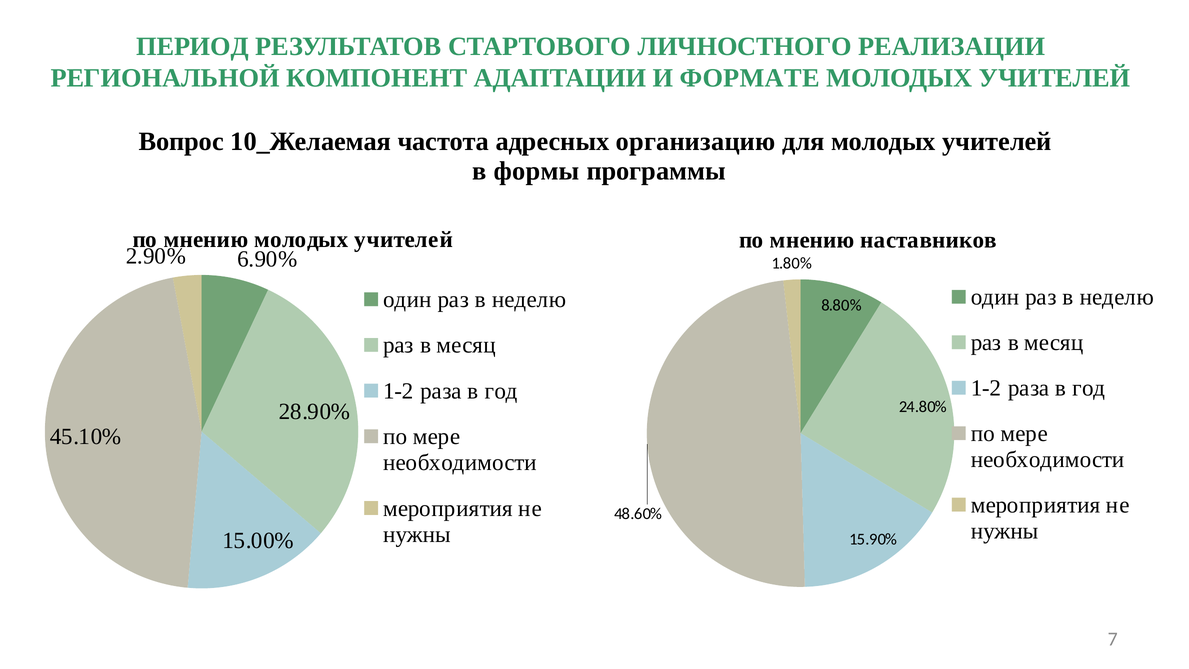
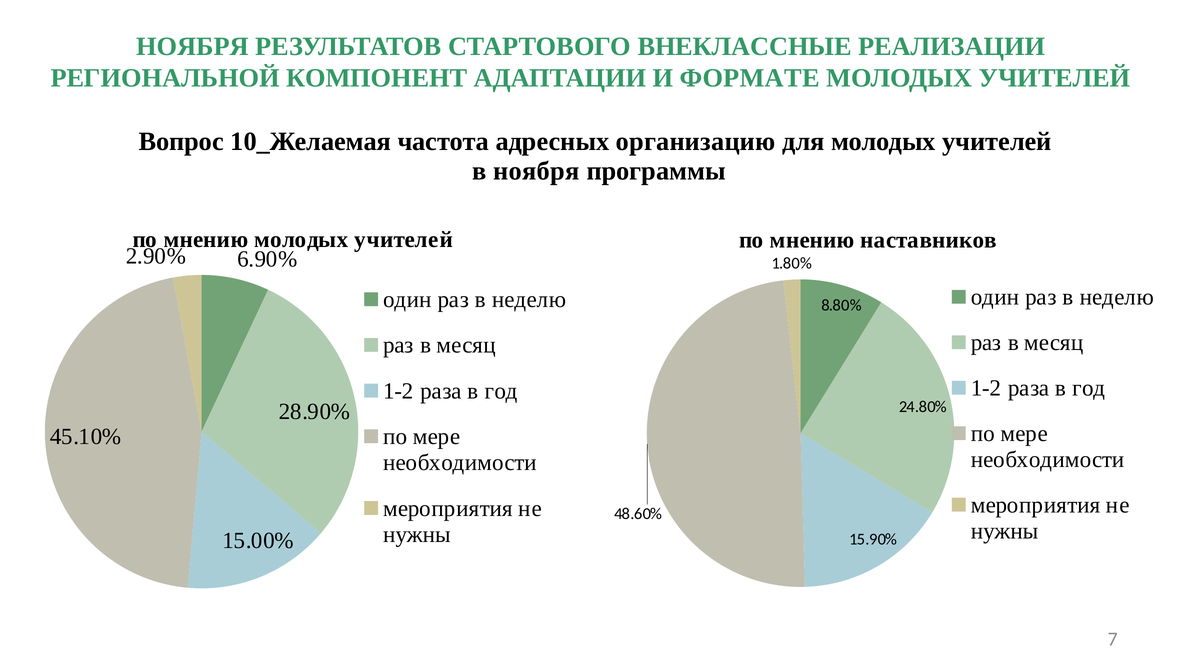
ПЕРИОД: ПЕРИОД -> НОЯБРЯ (192, 46)
ЛИЧНОСТНОГО: ЛИЧНОСТНОГО -> ВНЕКЛАССНЫЕ (745, 46)
в формы: формы -> ноября (536, 171)
